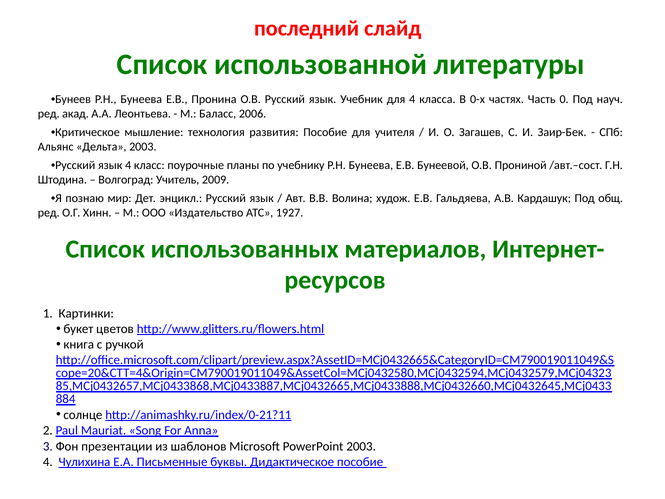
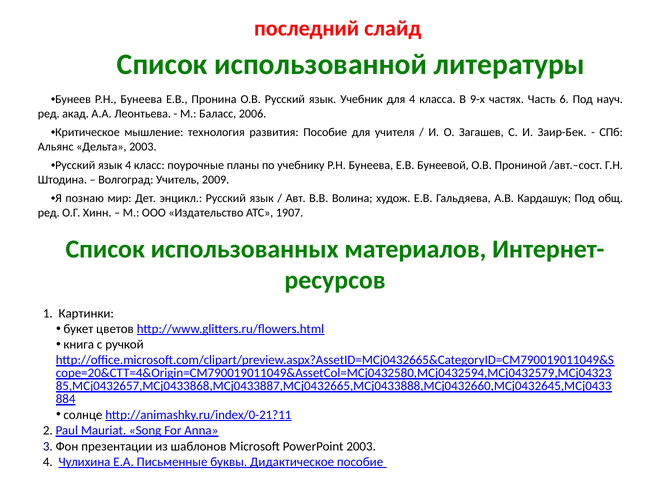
0-х: 0-х -> 9-х (478, 99)
0: 0 -> 6 (564, 99)
1927: 1927 -> 1907 (290, 213)
